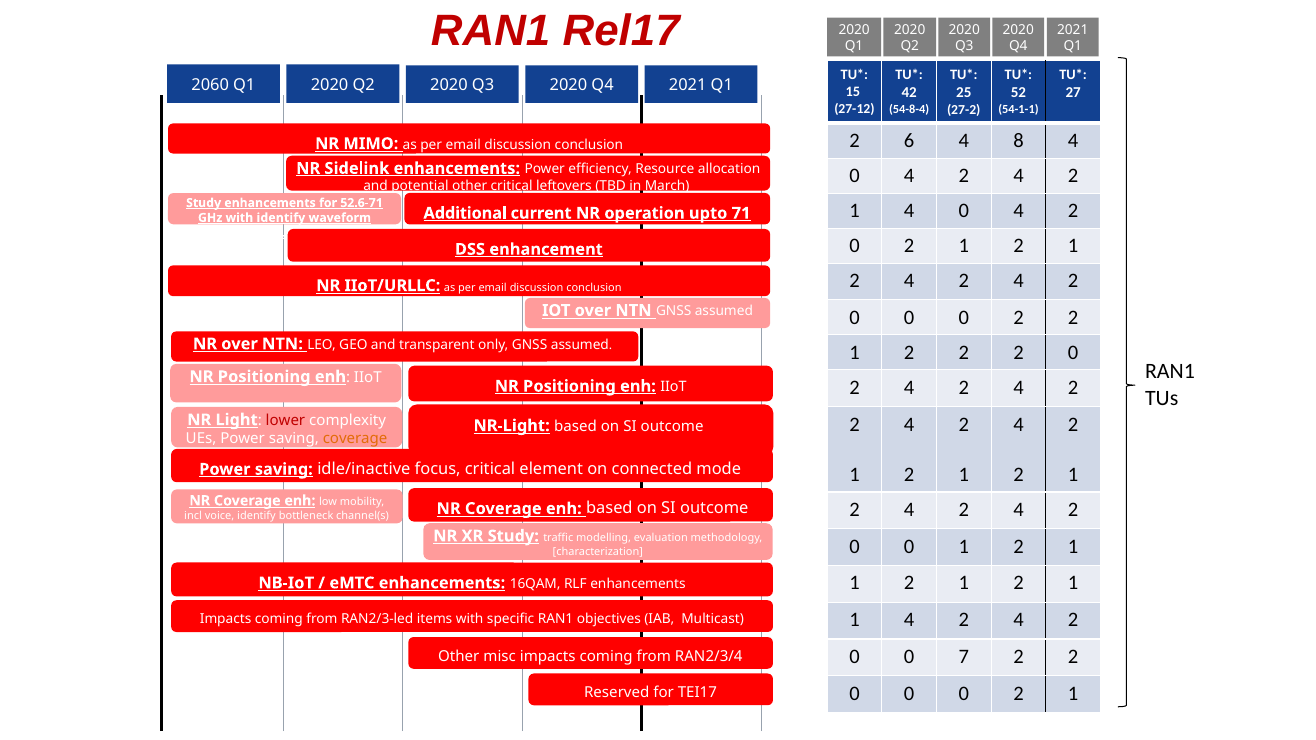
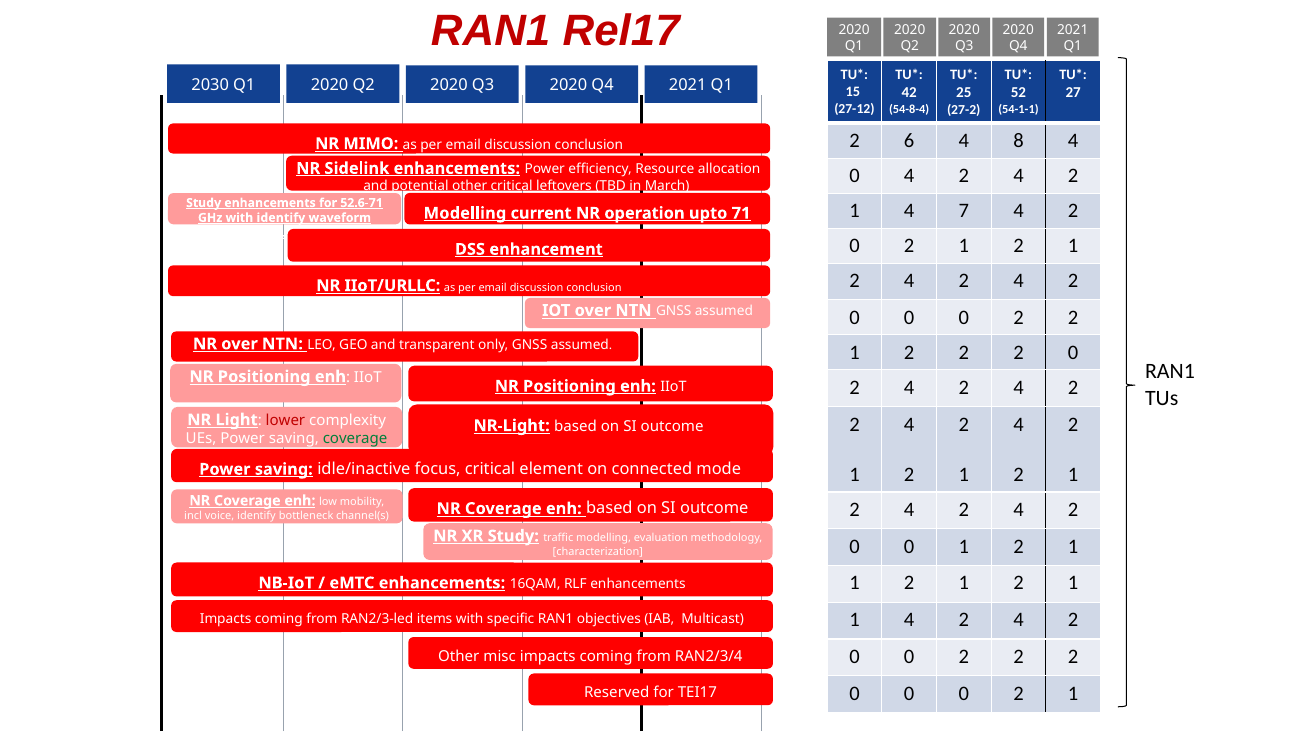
2060: 2060 -> 2030 (210, 85)
1 4 0: 0 -> 7 (964, 211)
Additional: Additional -> Modelling (465, 213)
coverage colour: orange -> green (355, 439)
7: 7 -> 2 (964, 657)
